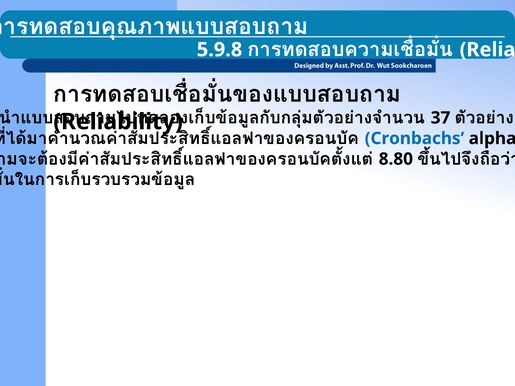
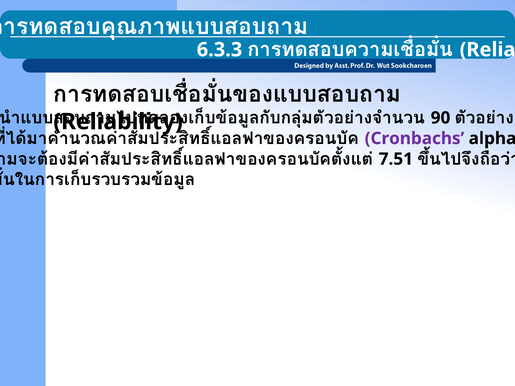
5.9.8: 5.9.8 -> 6.3.3 (220, 50)
37: 37 -> 90 (441, 118)
Cronbachs colour: blue -> purple (414, 139)
8.80: 8.80 -> 7.51 (396, 159)
